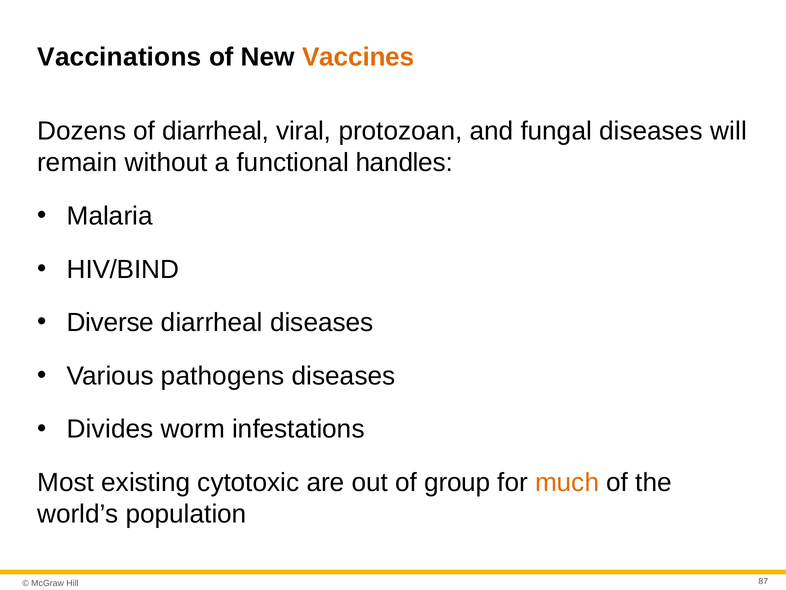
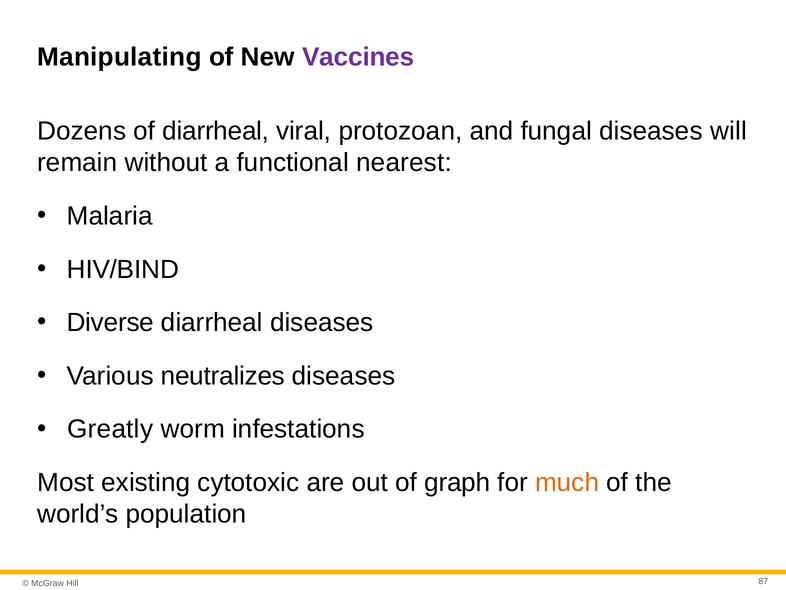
Vaccinations: Vaccinations -> Manipulating (119, 57)
Vaccines colour: orange -> purple (358, 57)
handles: handles -> nearest (404, 163)
pathogens: pathogens -> neutralizes (223, 376)
Divides: Divides -> Greatly (110, 429)
group: group -> graph (457, 482)
